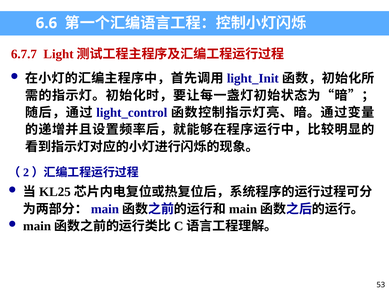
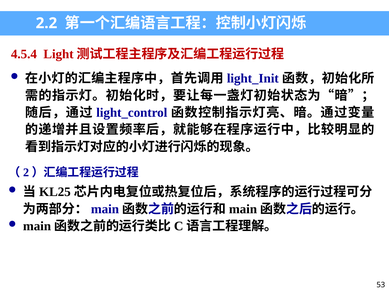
6.6: 6.6 -> 2.2 (46, 23)
6.7.7: 6.7.7 -> 4.5.4 (24, 54)
